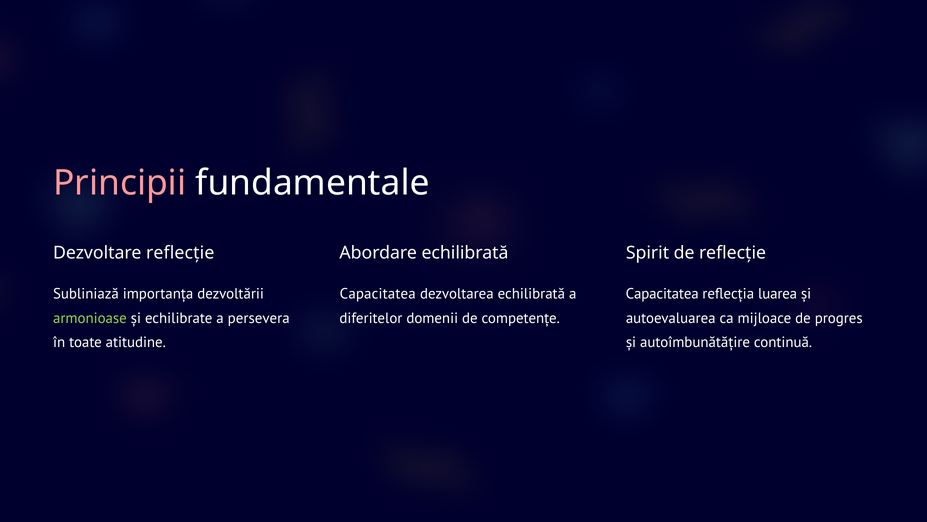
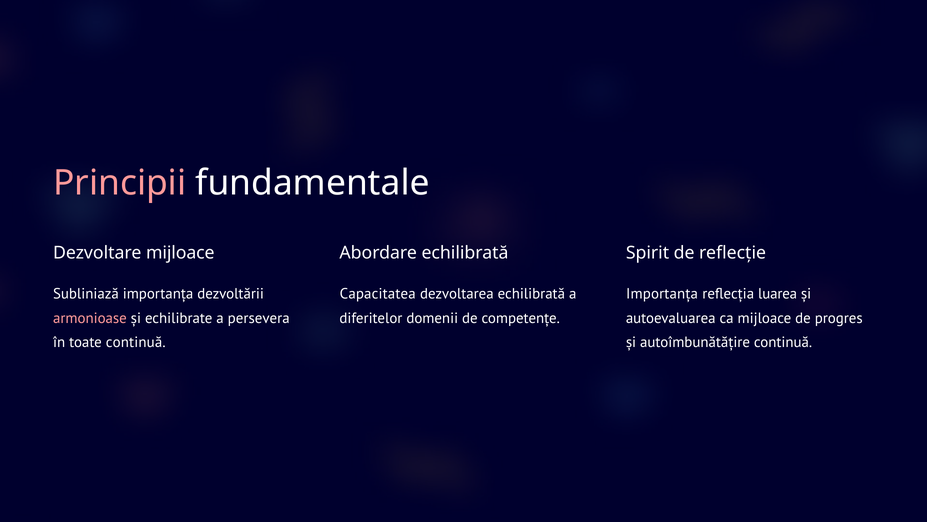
Dezvoltare reflecție: reflecție -> mijloace (180, 253)
Capacitatea: Capacitatea -> Importanța (662, 294)
armonioase colour: light green -> pink (90, 318)
toate atitudine: atitudine -> continuă (136, 342)
